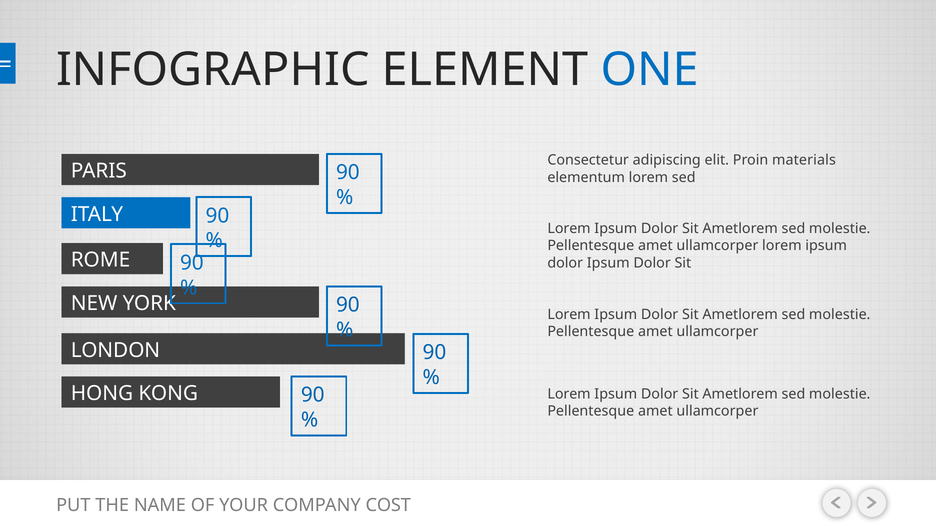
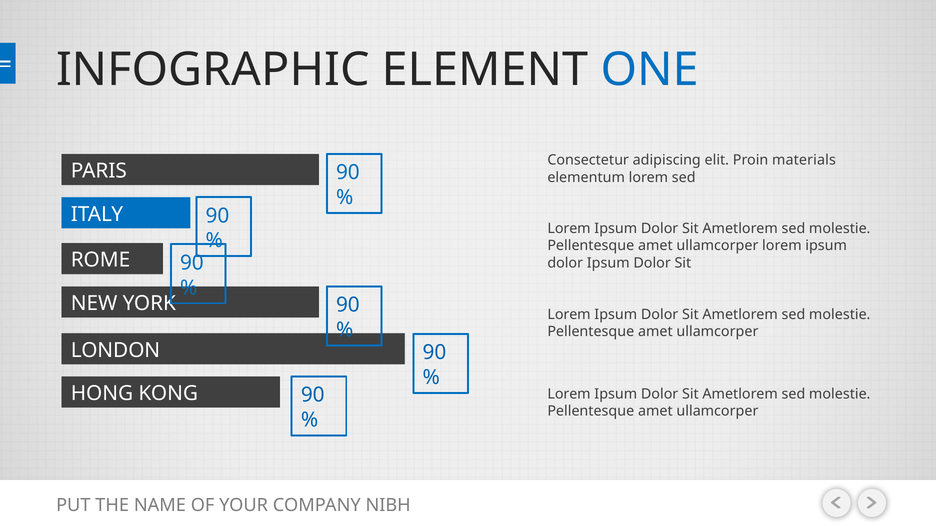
COST: COST -> NIBH (388, 506)
